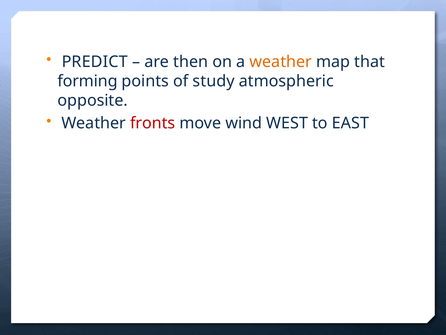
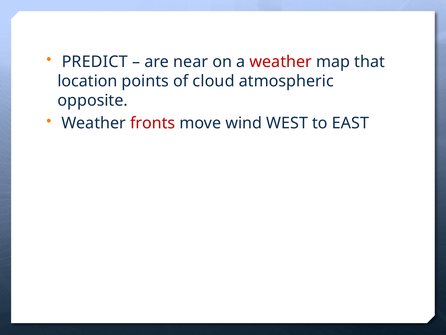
then: then -> near (191, 62)
weather colour: orange -> red (281, 62)
forming: forming -> location (87, 81)
study: study -> cloud (214, 81)
